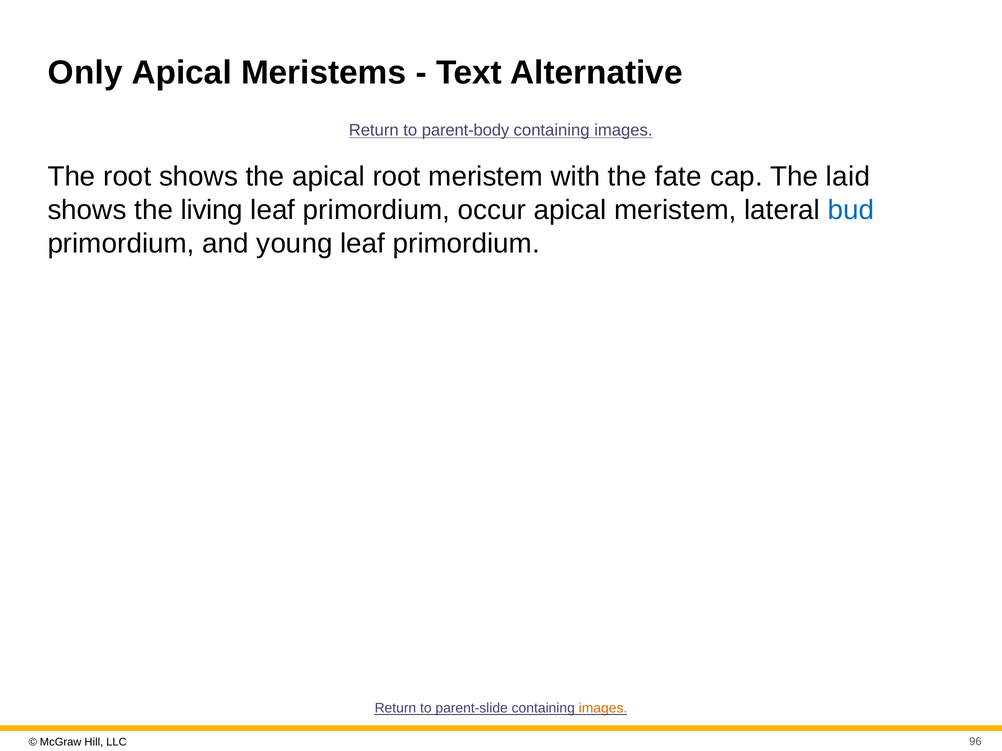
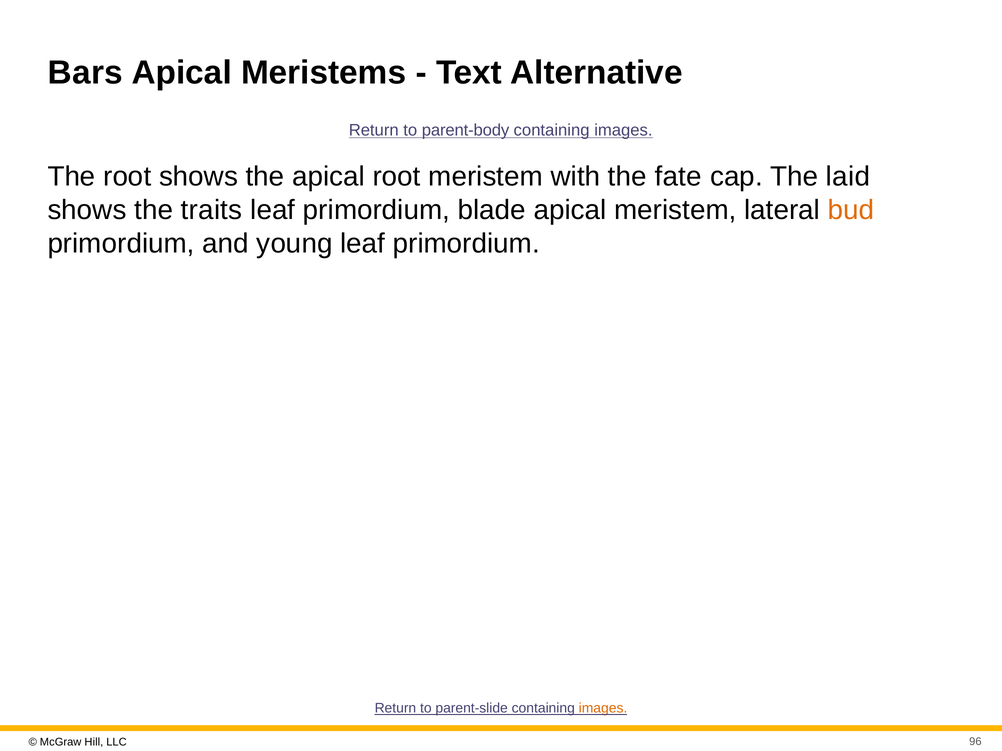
Only: Only -> Bars (85, 73)
living: living -> traits (212, 210)
occur: occur -> blade (492, 210)
bud colour: blue -> orange (851, 210)
